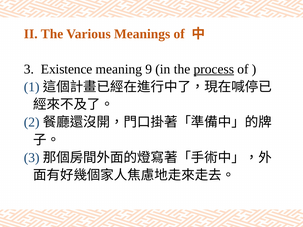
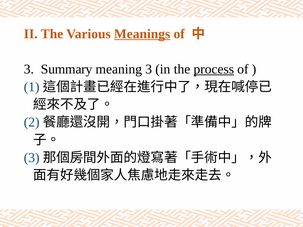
Meanings underline: none -> present (142, 34)
Existence: Existence -> Summary (67, 69)
meaning 9: 9 -> 3 (149, 69)
